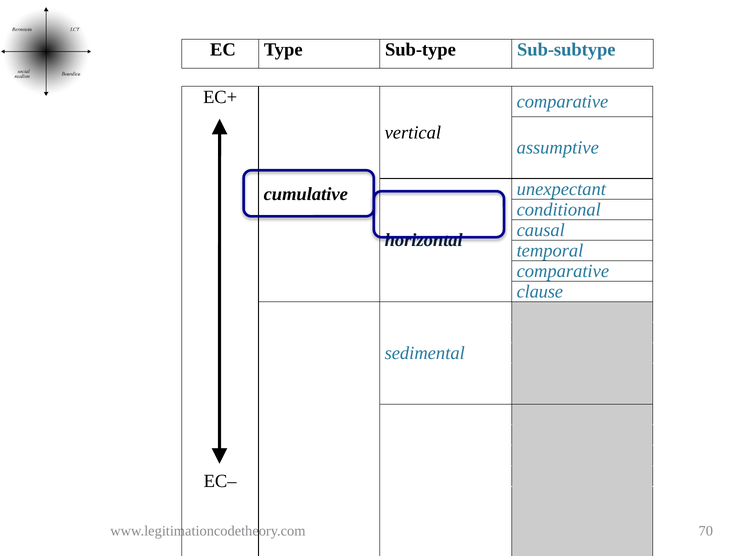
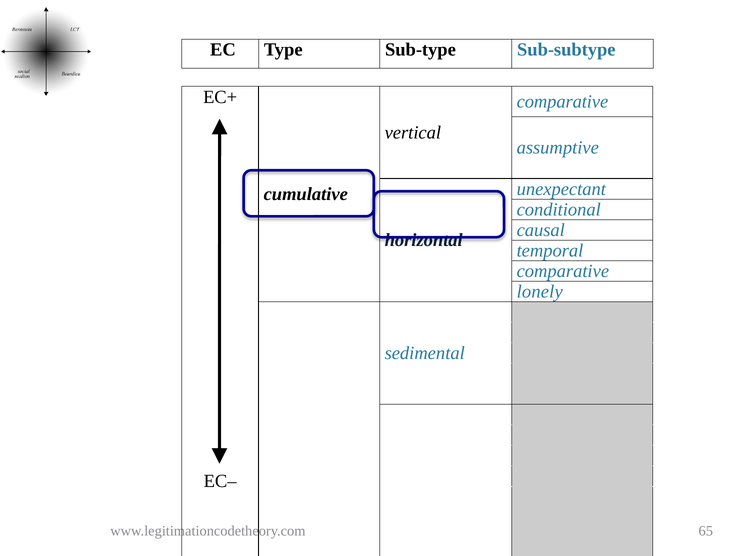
clause: clause -> lonely (540, 292)
70: 70 -> 65 (706, 531)
